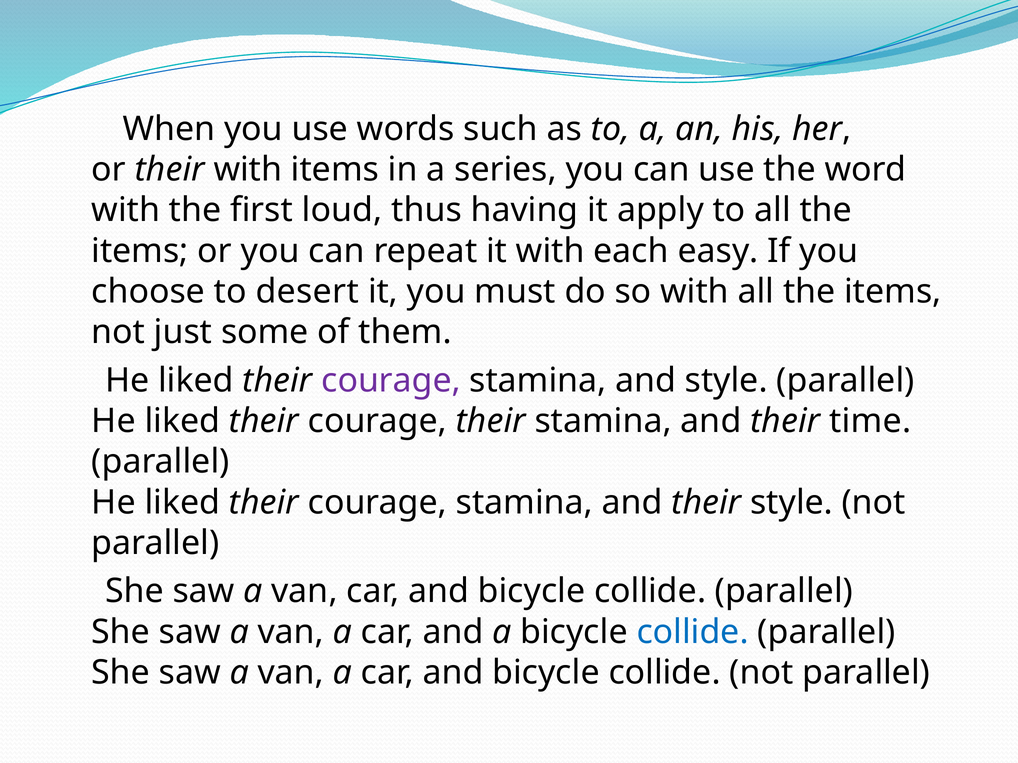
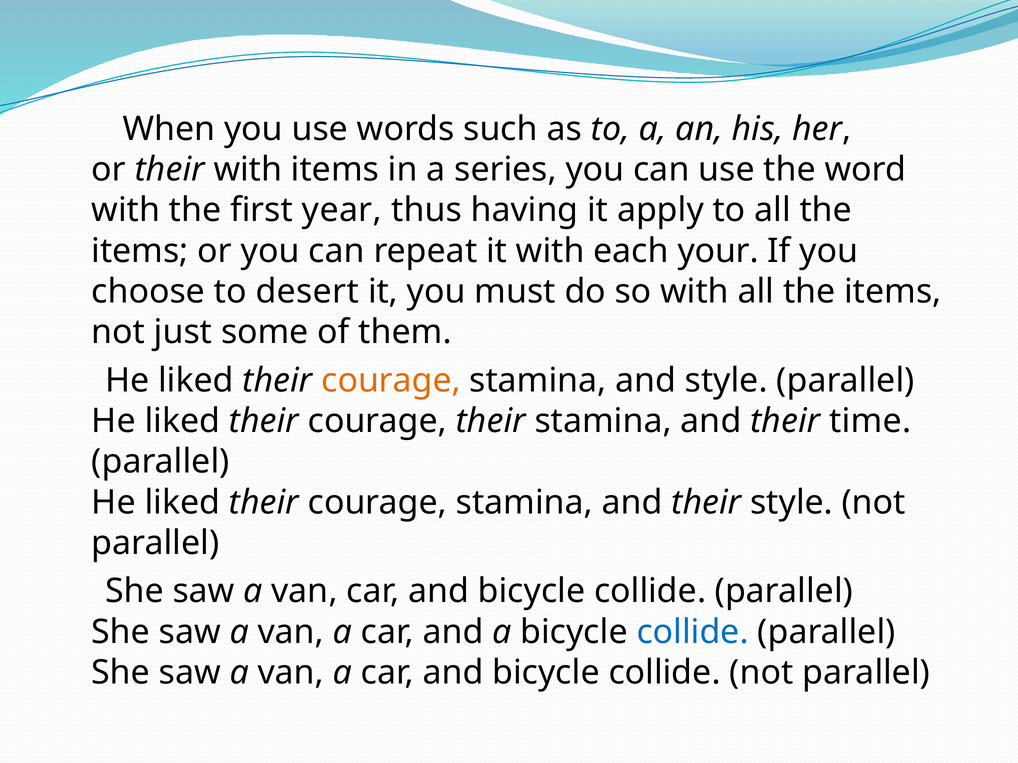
loud: loud -> year (342, 210)
easy: easy -> your (718, 251)
courage colour: purple -> orange (391, 381)
